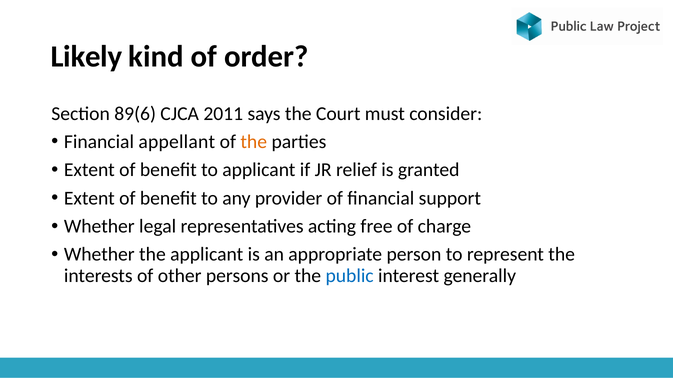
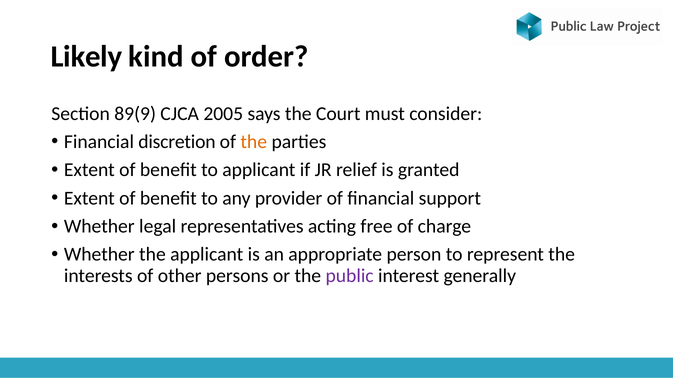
89(6: 89(6 -> 89(9 (135, 114)
2011: 2011 -> 2005 (223, 114)
appellant: appellant -> discretion (177, 142)
public colour: blue -> purple (350, 276)
